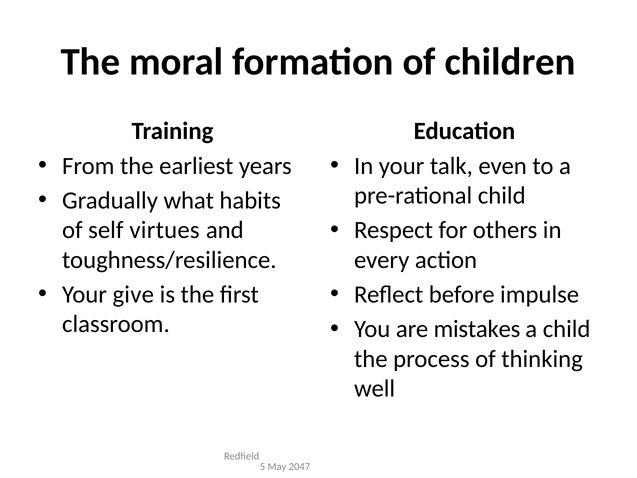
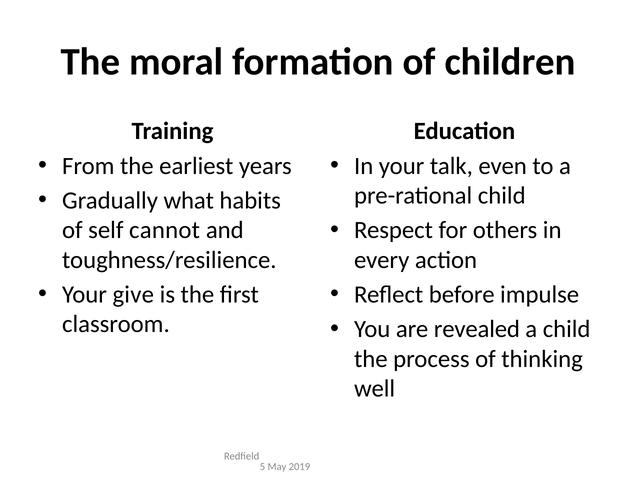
virtues: virtues -> cannot (165, 230)
mistakes: mistakes -> revealed (477, 329)
2047: 2047 -> 2019 (299, 467)
